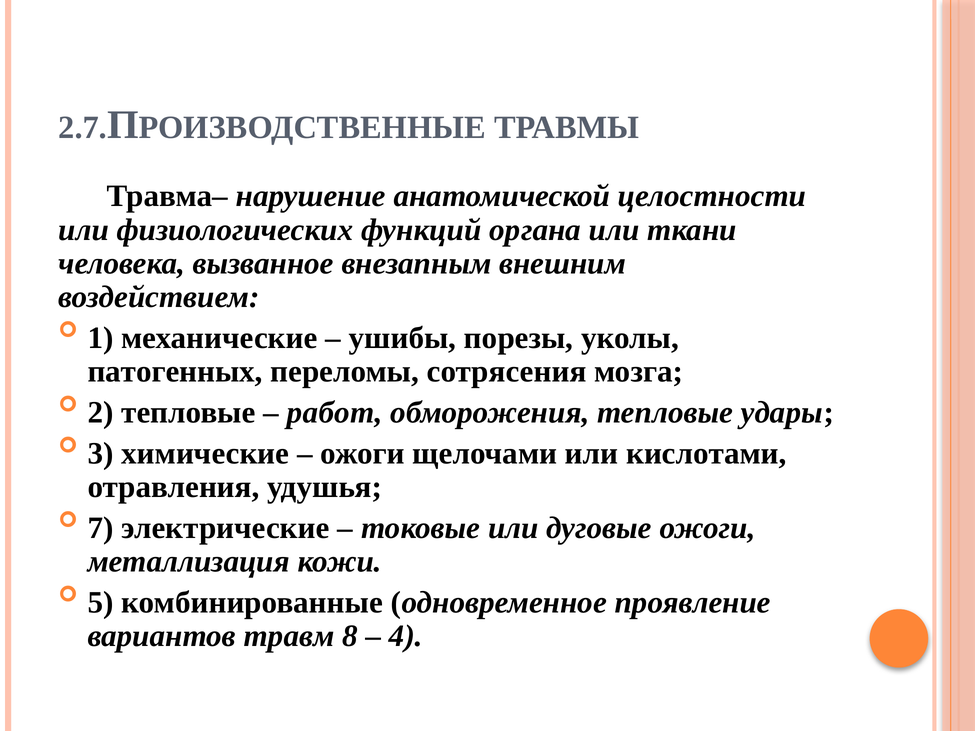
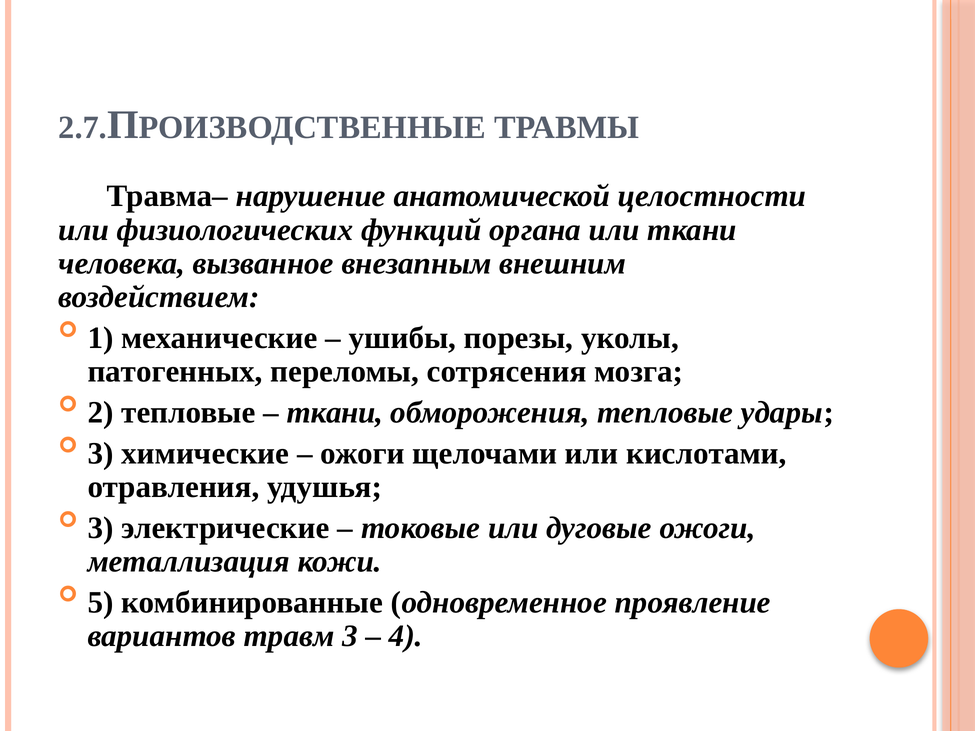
работ: работ -> ткани (335, 413)
7: 7 -> 3 (101, 528)
травм 8: 8 -> 3 (350, 636)
